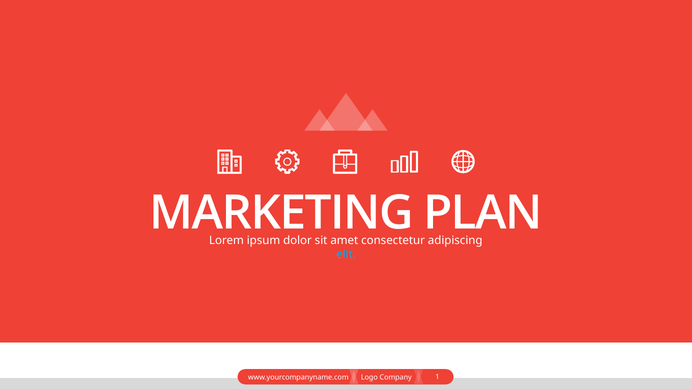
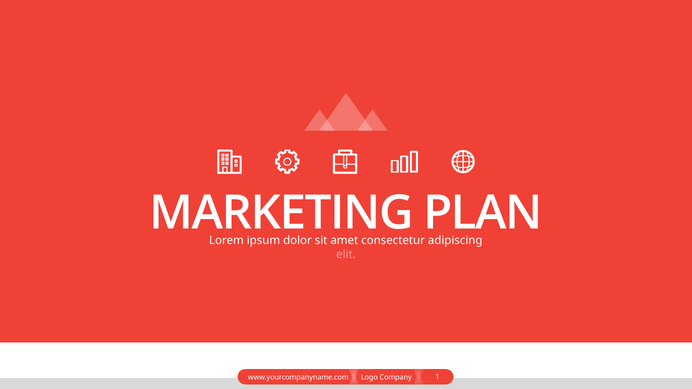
elit colour: light blue -> pink (346, 255)
